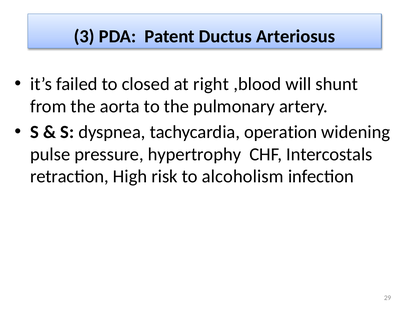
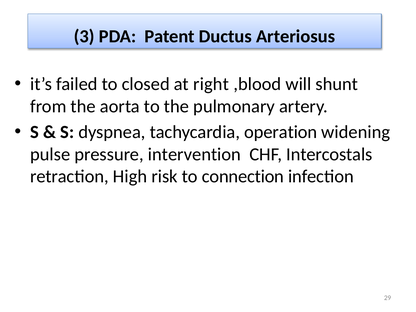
hypertrophy: hypertrophy -> intervention (194, 154)
alcoholism: alcoholism -> connection (243, 177)
